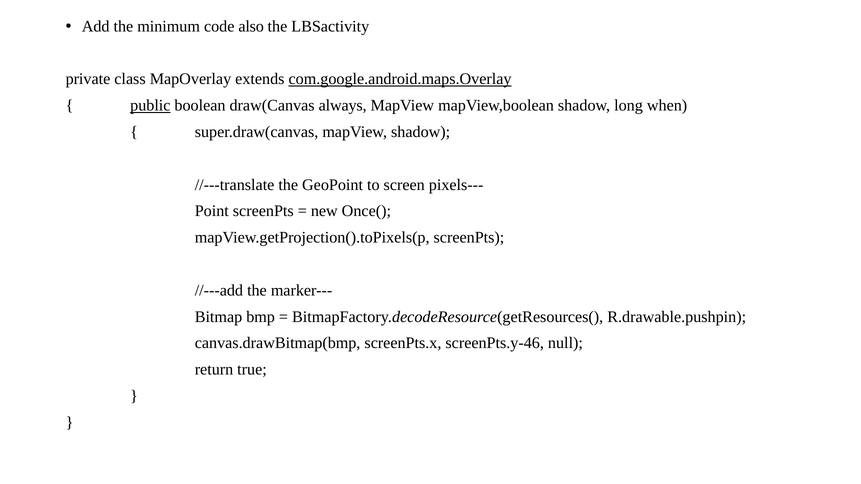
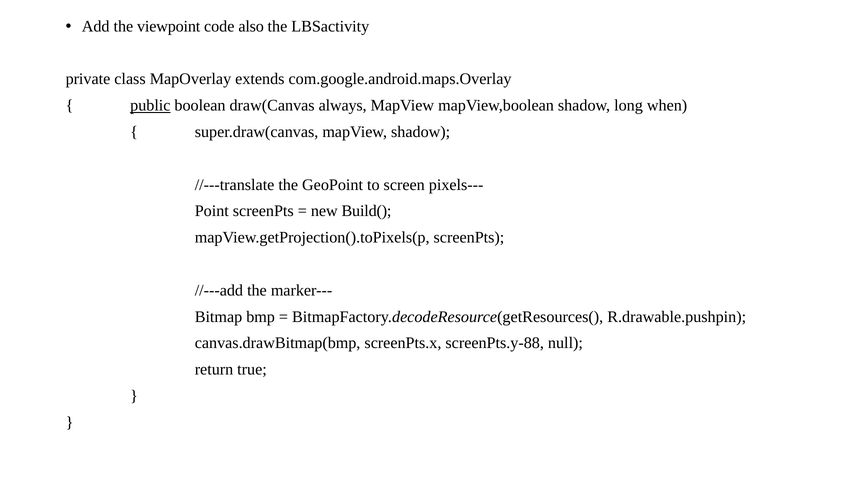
minimum: minimum -> viewpoint (169, 26)
com.google.android.maps.Overlay underline: present -> none (400, 79)
Once(: Once( -> Build( (366, 211)
screenPts.y-46: screenPts.y-46 -> screenPts.y-88 (495, 343)
